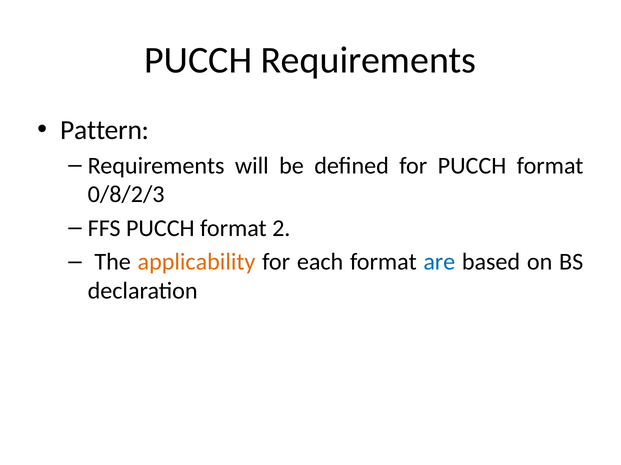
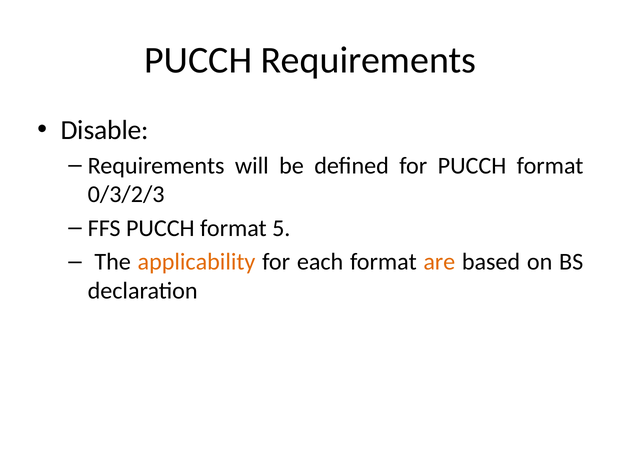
Pattern: Pattern -> Disable (105, 130)
0/8/2/3: 0/8/2/3 -> 0/3/2/3 (126, 195)
2: 2 -> 5 (281, 229)
are colour: blue -> orange (439, 262)
